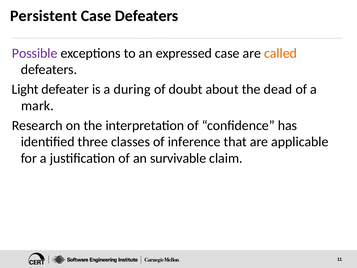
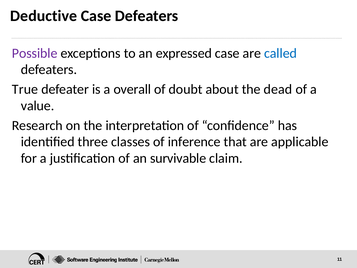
Persistent: Persistent -> Deductive (44, 16)
called colour: orange -> blue (281, 53)
Light: Light -> True (25, 89)
during: during -> overall (132, 89)
mark: mark -> value (38, 106)
